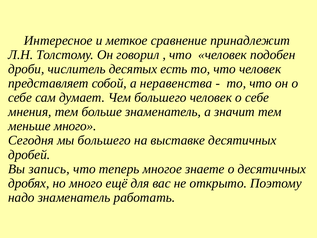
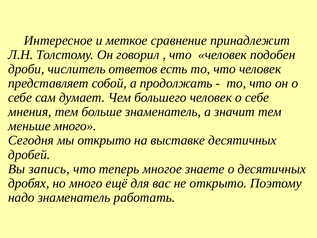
десятых: десятых -> ответов (133, 69)
неравенства: неравенства -> продолжать (176, 83)
мы большего: большего -> открыто (104, 140)
